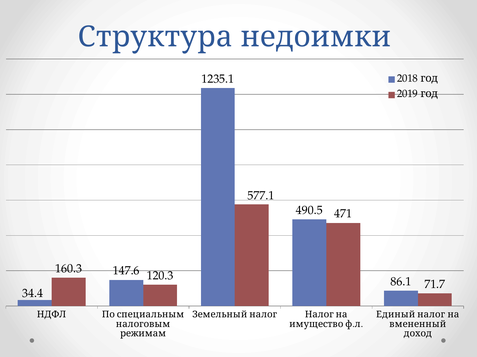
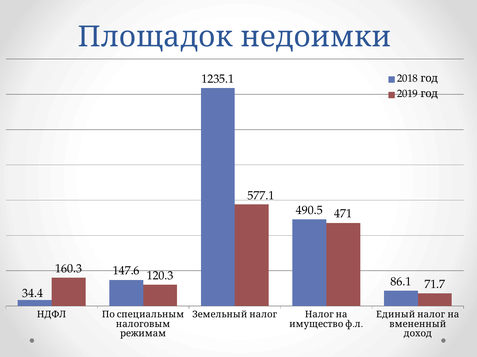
Структура: Структура -> Площадок (155, 37)
